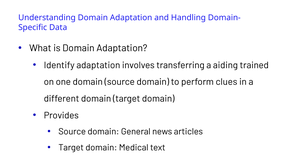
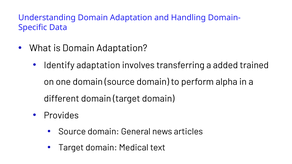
aiding: aiding -> added (225, 65)
clues: clues -> alpha (227, 82)
